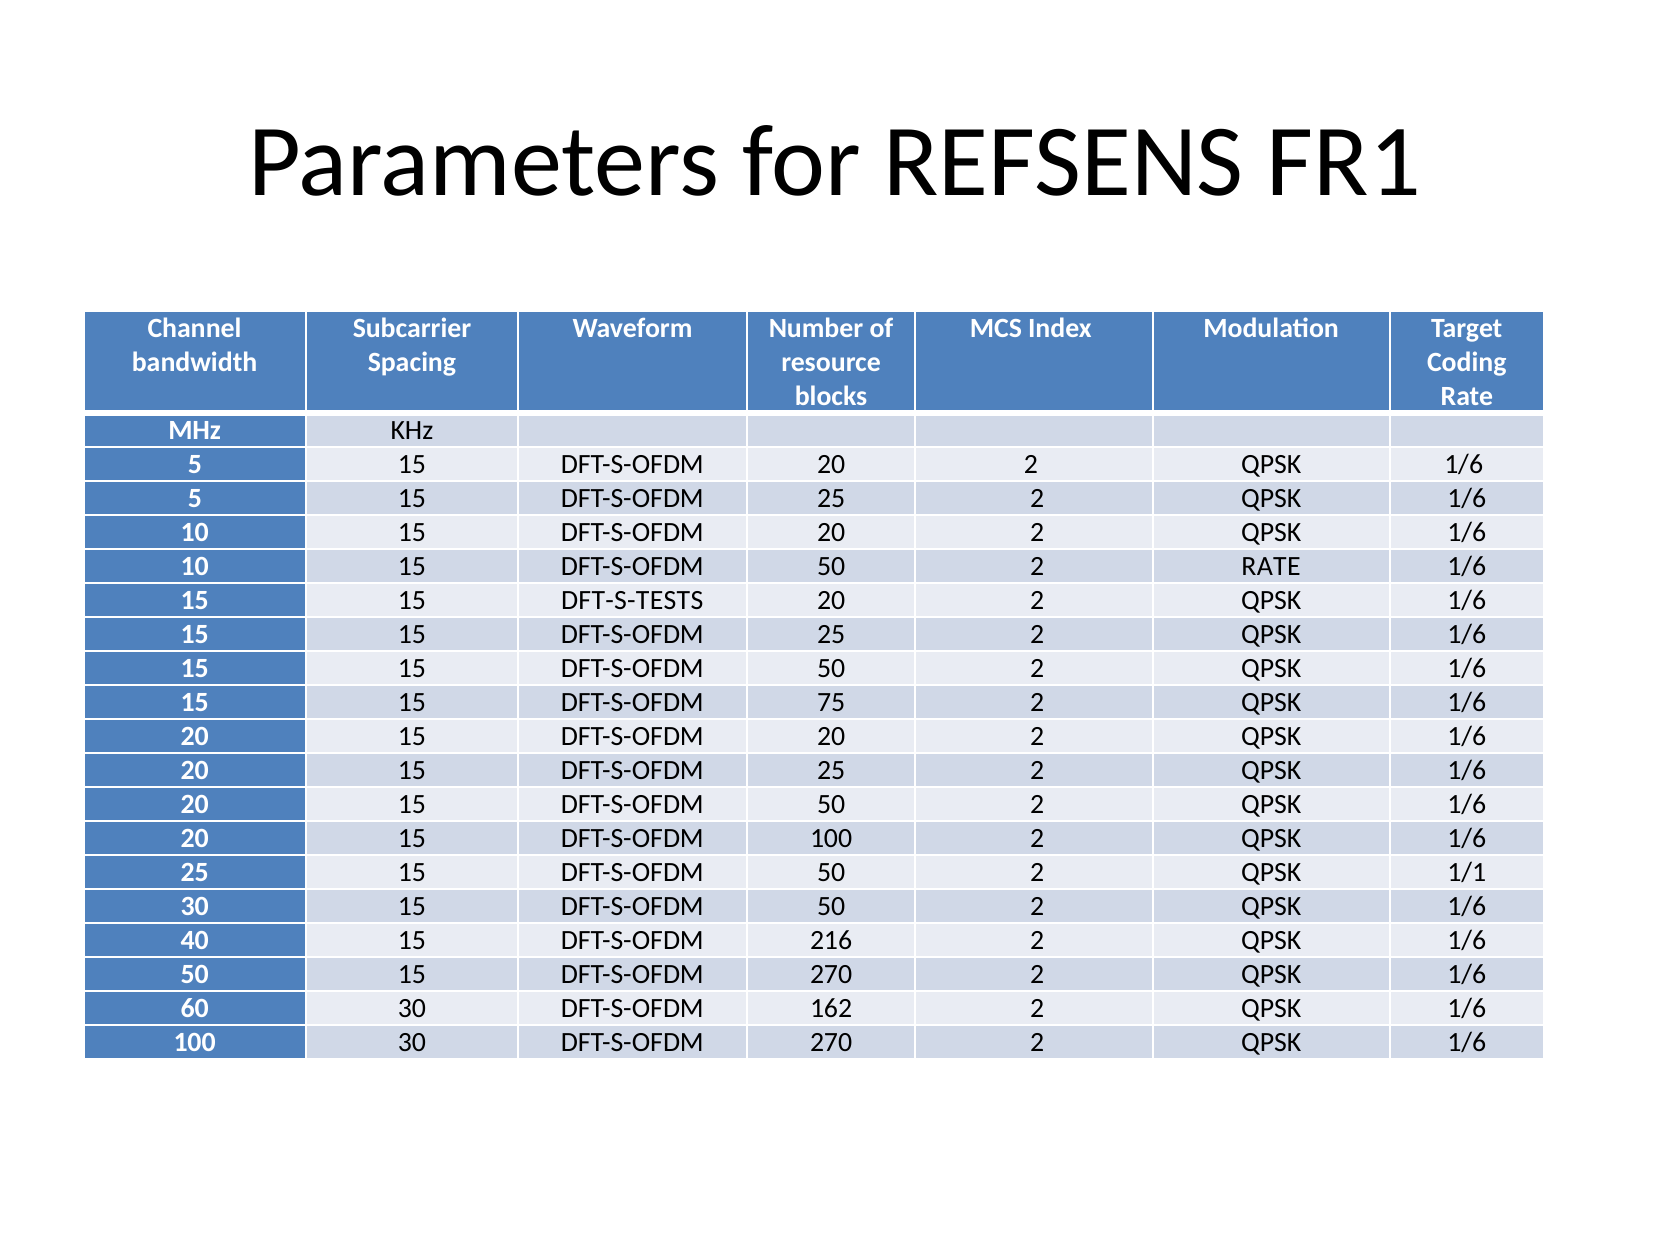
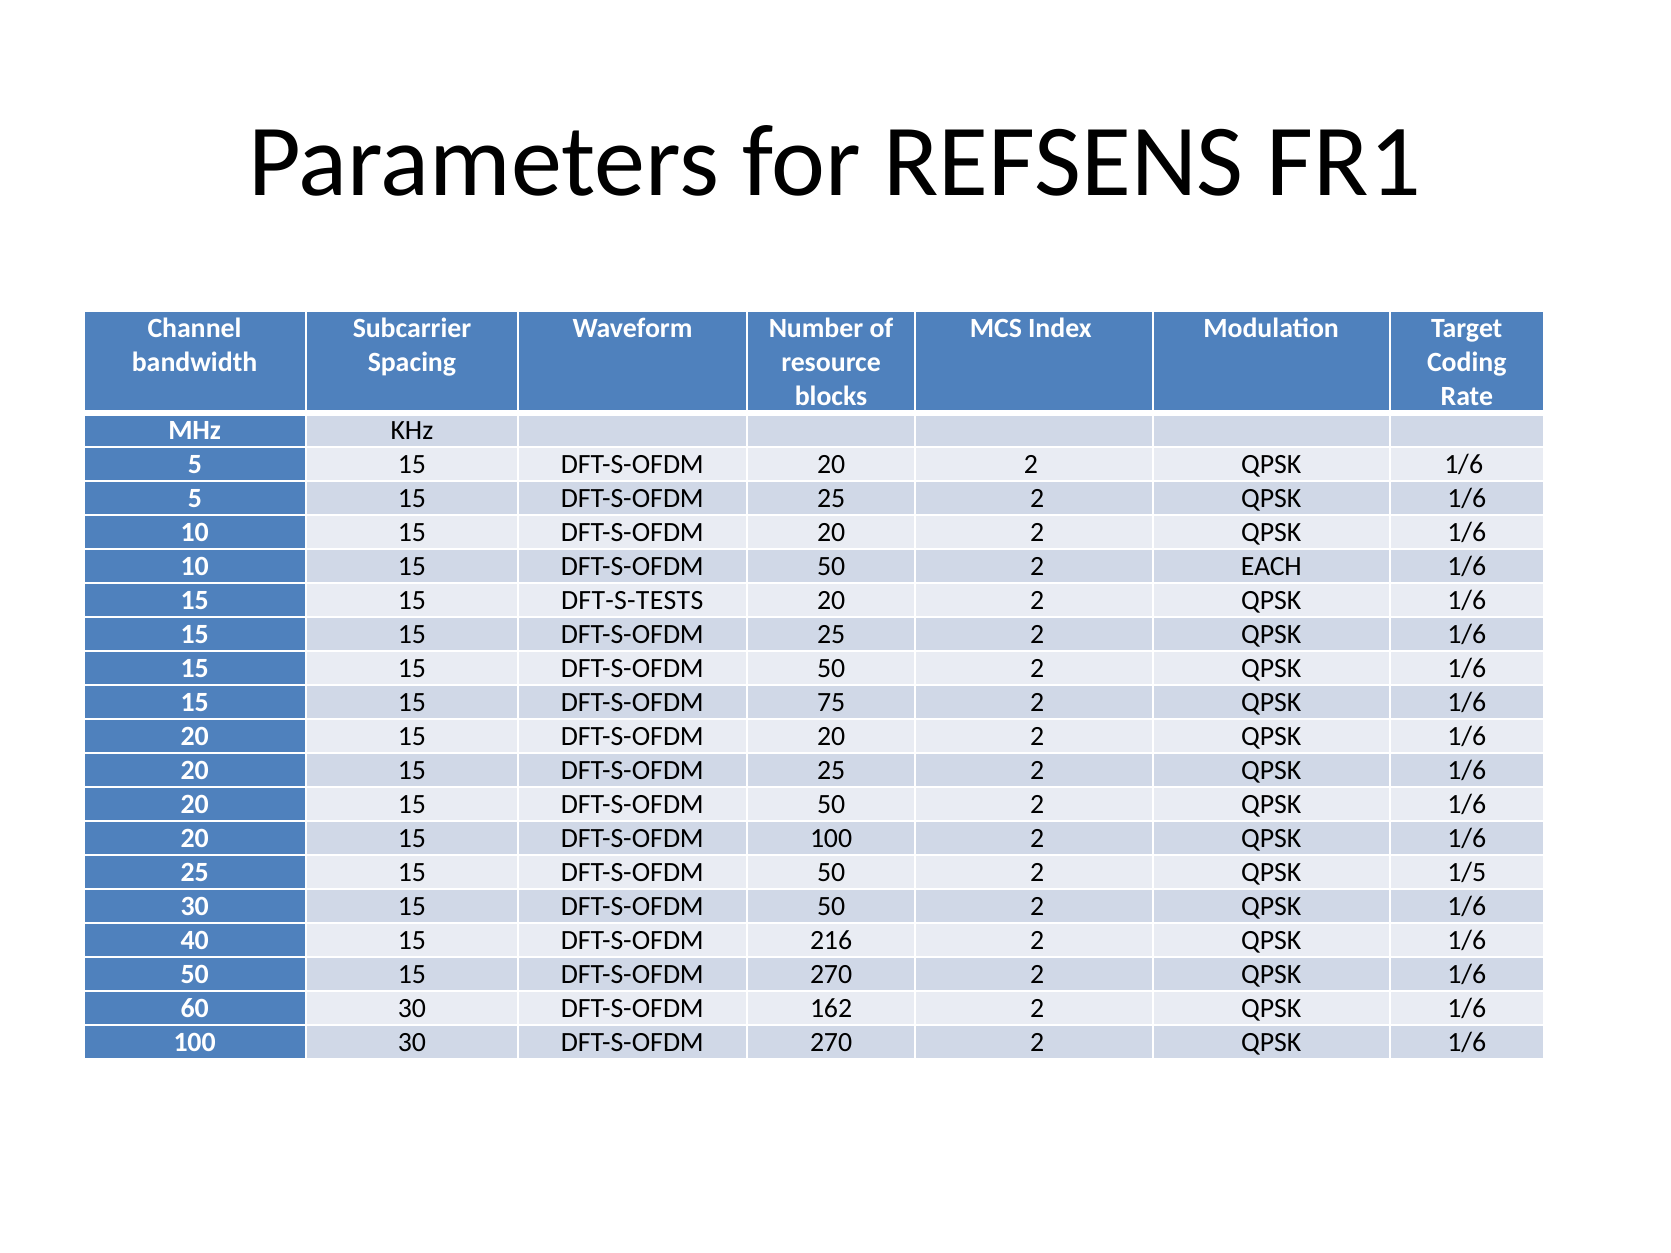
2 RATE: RATE -> EACH (1271, 566)
1/1: 1/1 -> 1/5 (1467, 872)
